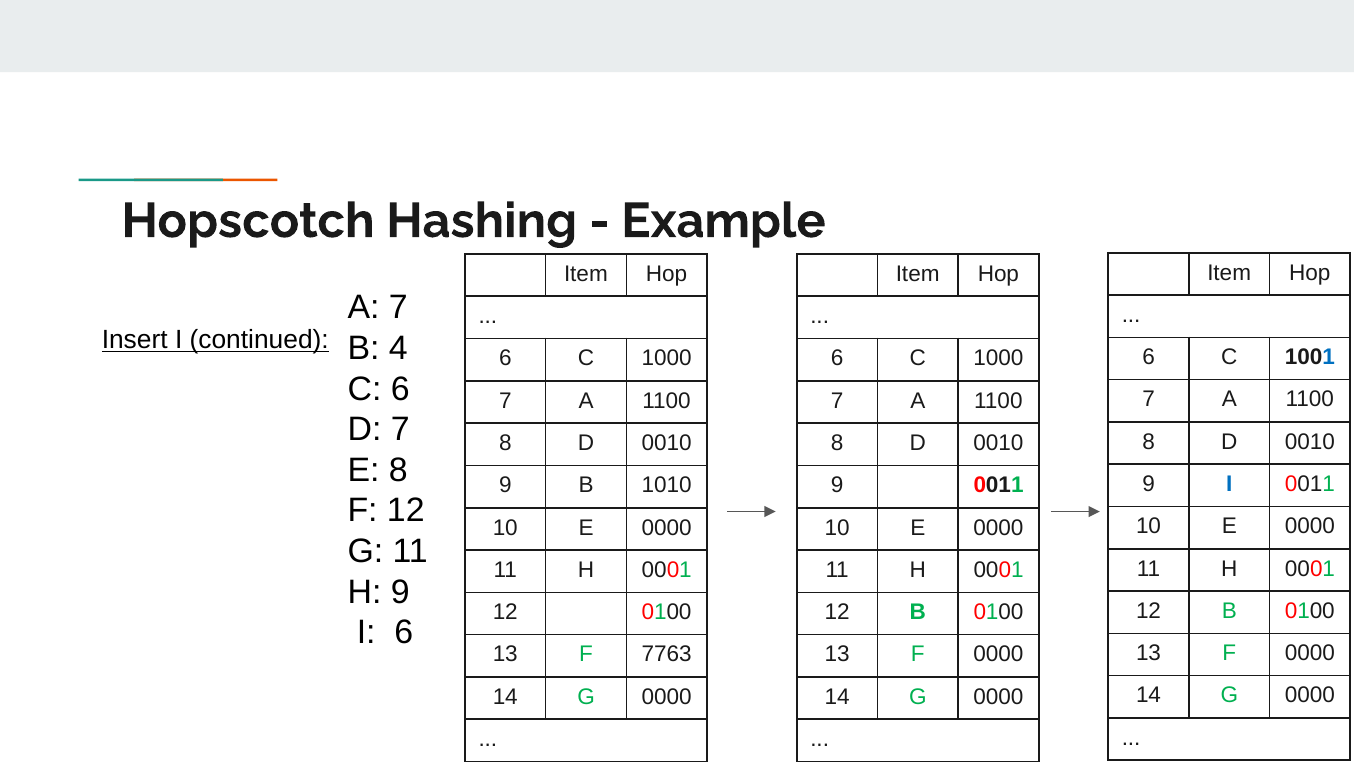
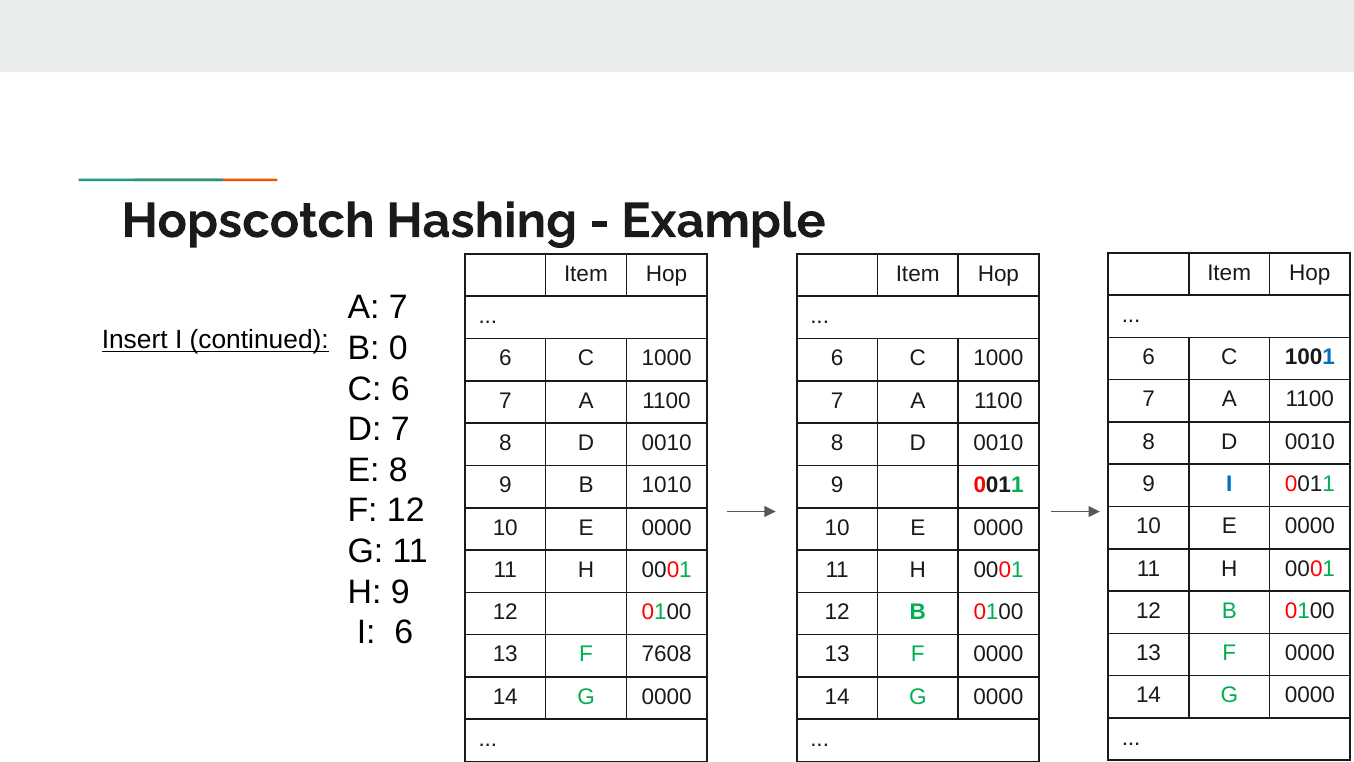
4: 4 -> 0 (398, 348)
7763: 7763 -> 7608 (667, 654)
